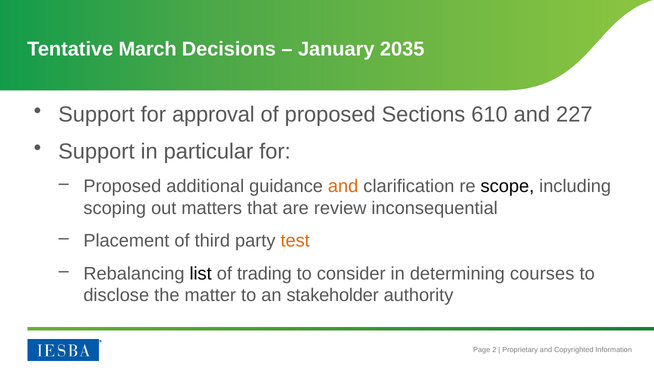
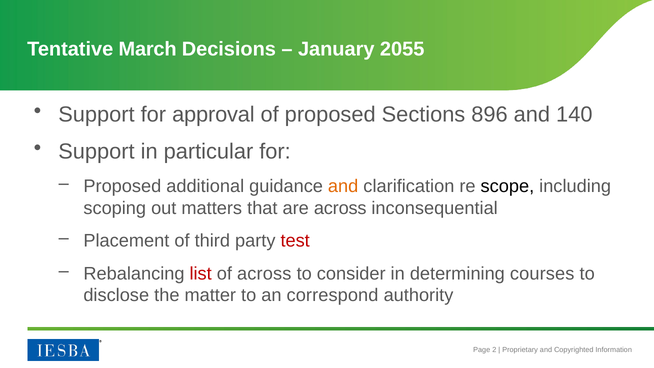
2035: 2035 -> 2055 (402, 49)
610: 610 -> 896 (490, 115)
227: 227 -> 140 (574, 115)
are review: review -> across (340, 208)
test colour: orange -> red (295, 241)
list colour: black -> red (201, 273)
of trading: trading -> across (264, 273)
stakeholder: stakeholder -> correspond (333, 295)
